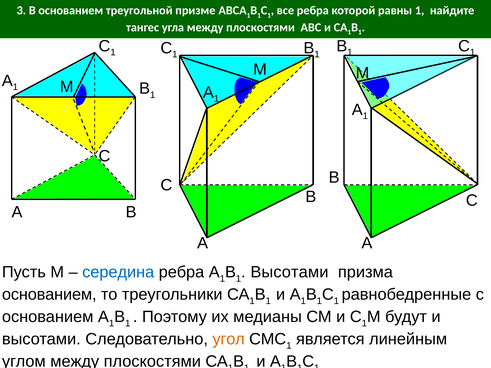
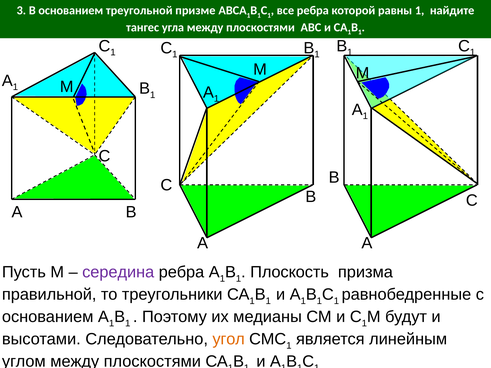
середина colour: blue -> purple (118, 272)
Высотами: Высотами -> Плоскость (290, 272)
основанием: основанием -> правильной (49, 295)
